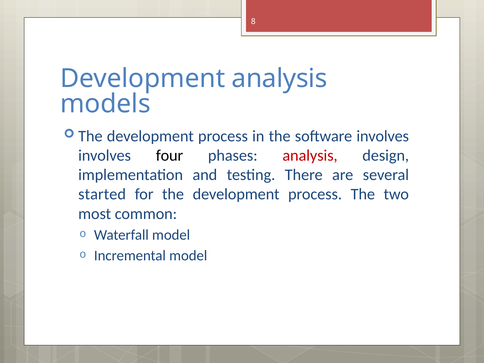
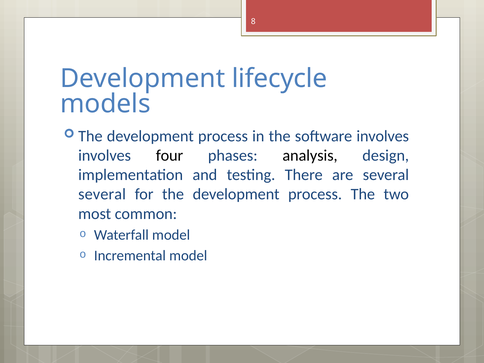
Development analysis: analysis -> lifecycle (279, 79)
analysis colour: red -> black (310, 156)
started: started -> several (102, 194)
